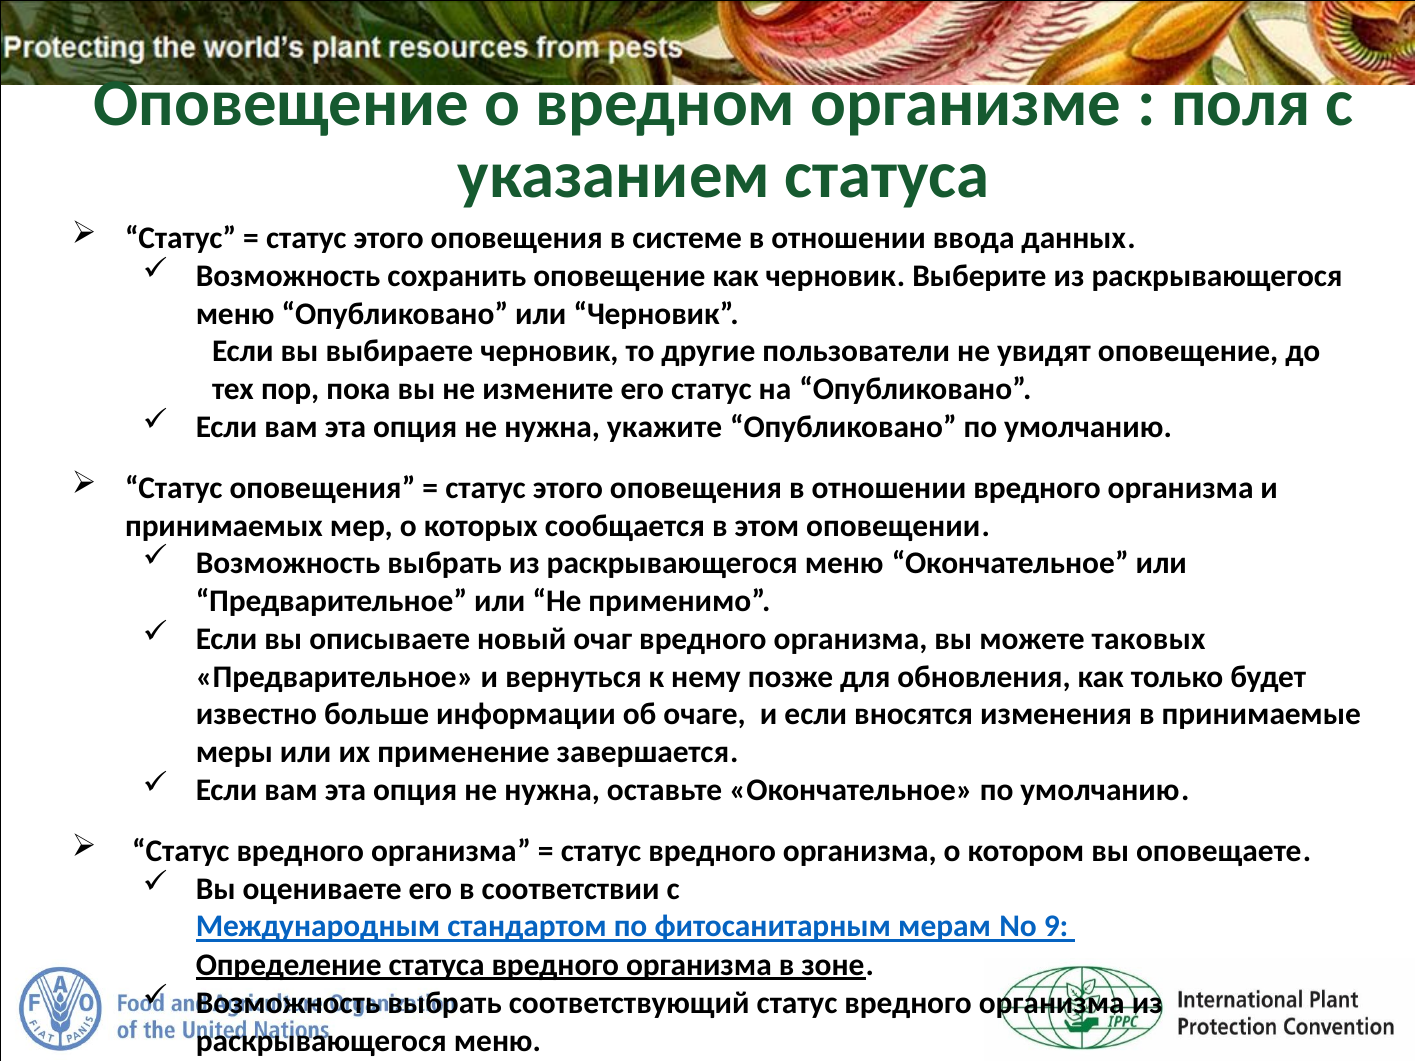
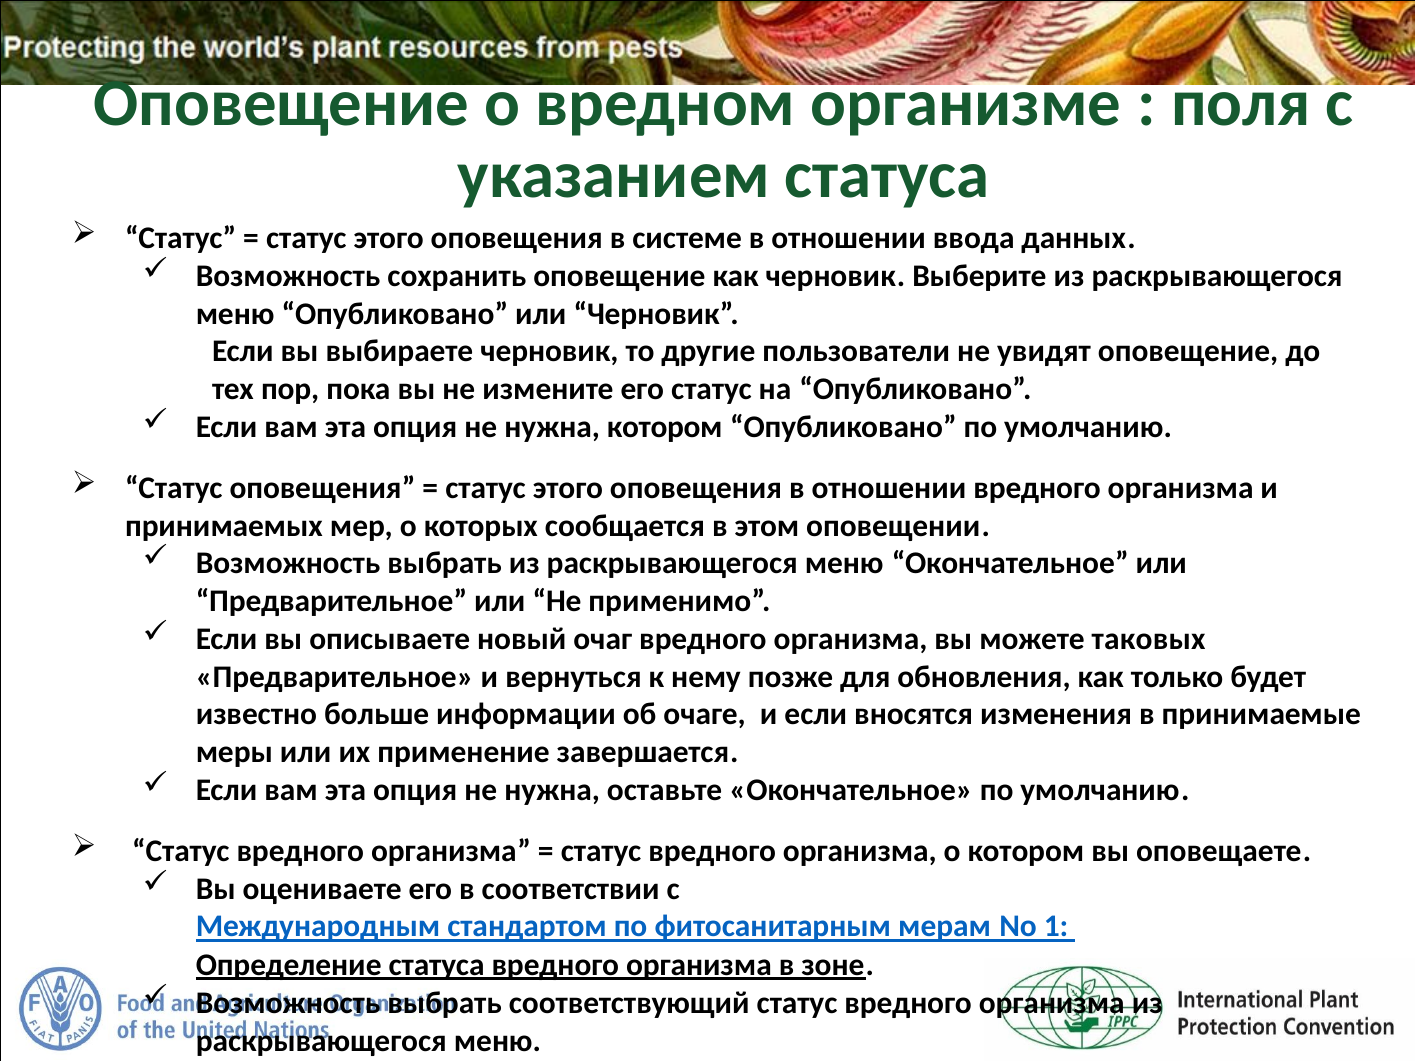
нужна укажите: укажите -> котором (665, 427)
9: 9 -> 1 (1056, 927)
